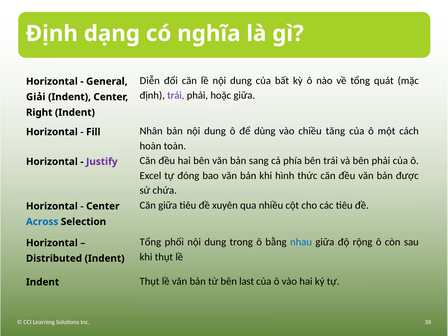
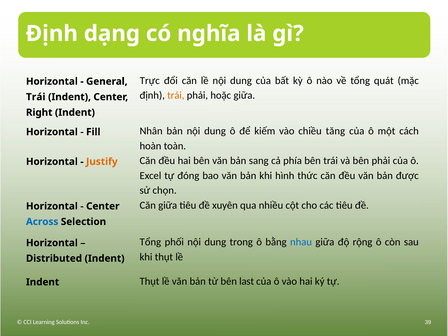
Diễn: Diễn -> Trực (150, 81)
trái colour: purple -> orange (176, 95)
Giải: Giải -> Trái (36, 97)
dùng: dùng -> kiếm (265, 131)
Justify colour: purple -> orange (102, 162)
chứa: chứa -> chọn (165, 191)
